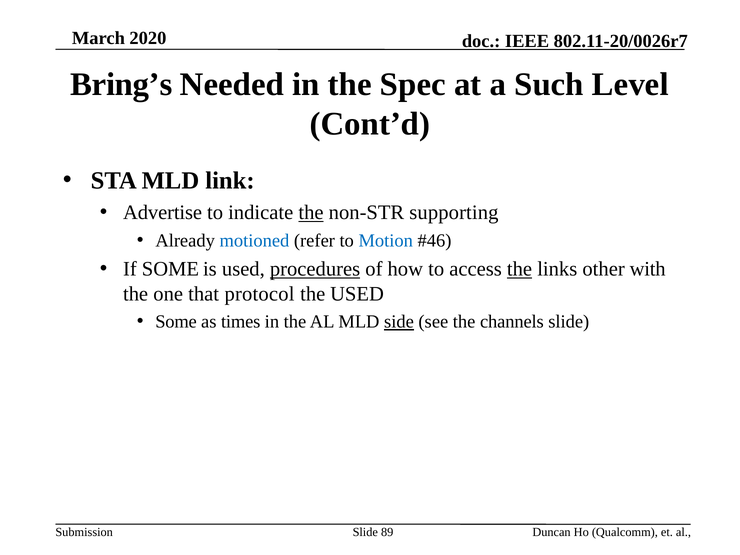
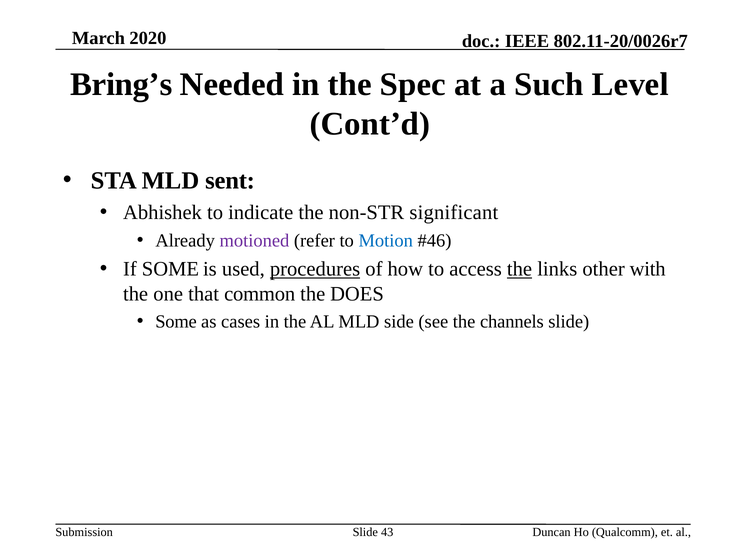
link: link -> sent (230, 181)
Advertise: Advertise -> Abhishek (162, 213)
the underline: present -> none (311, 213)
supporting: supporting -> significant (454, 213)
motioned colour: blue -> purple (254, 240)
protocol: protocol -> common (260, 294)
the USED: USED -> DOES (357, 294)
times: times -> cases (241, 322)
side underline: present -> none (399, 322)
89: 89 -> 43 (387, 532)
